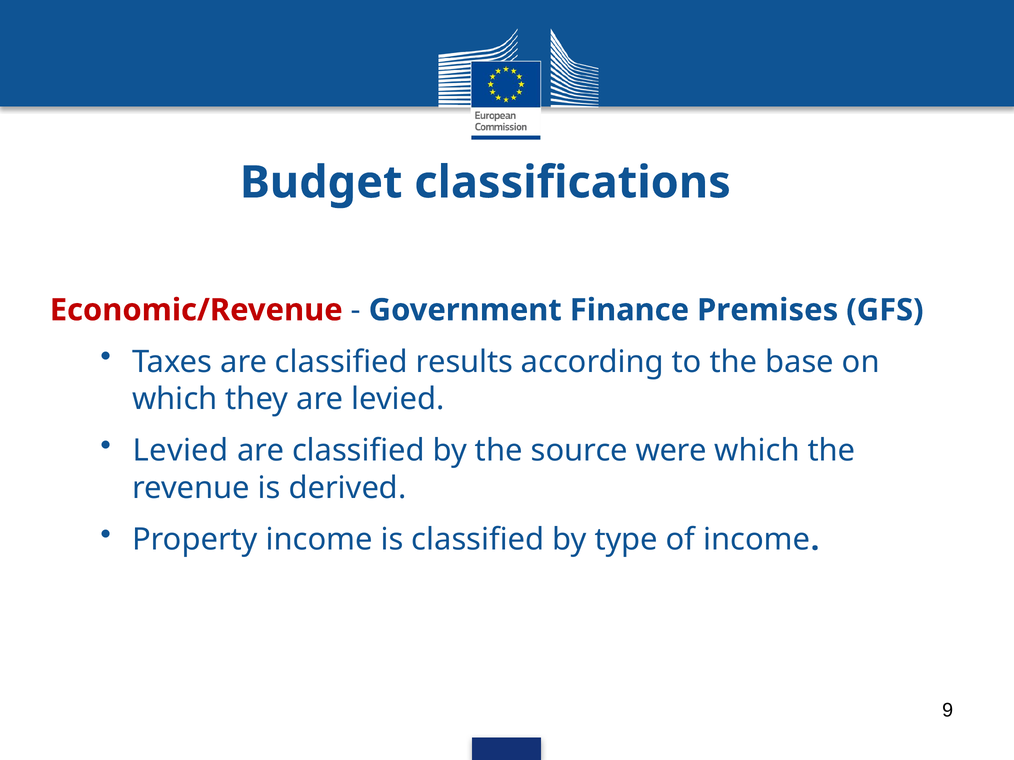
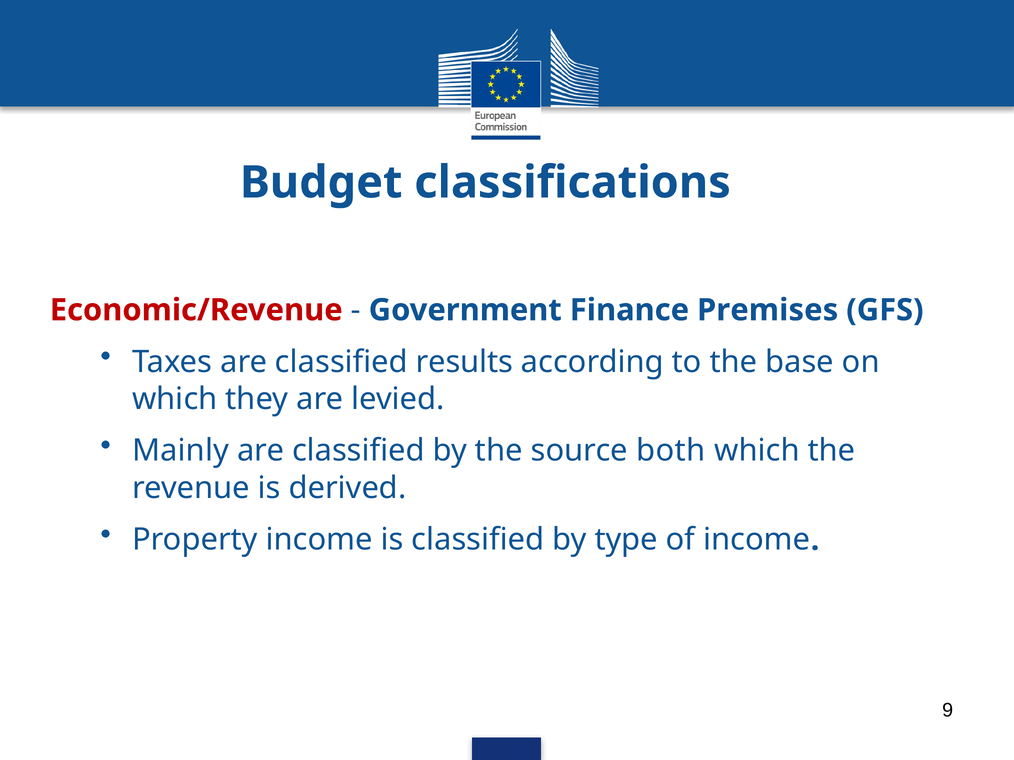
Levied: Levied -> Mainly (181, 451)
were: were -> both (671, 451)
